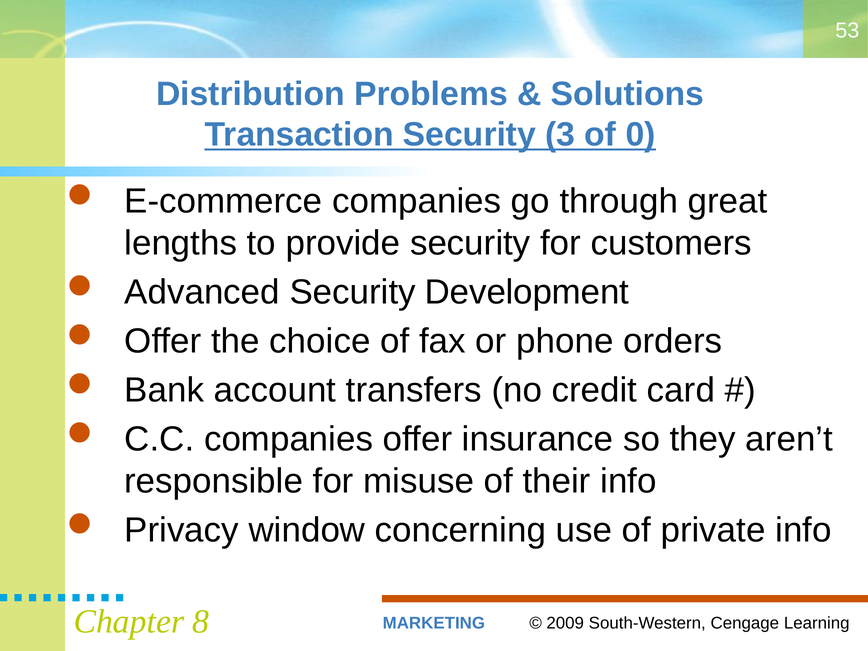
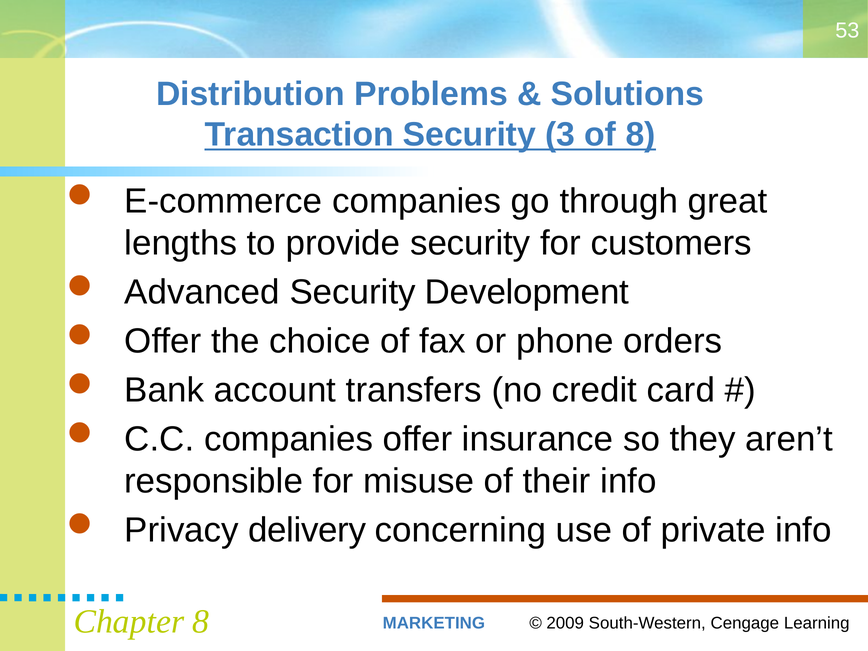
of 0: 0 -> 8 (641, 135)
window: window -> delivery (307, 530)
